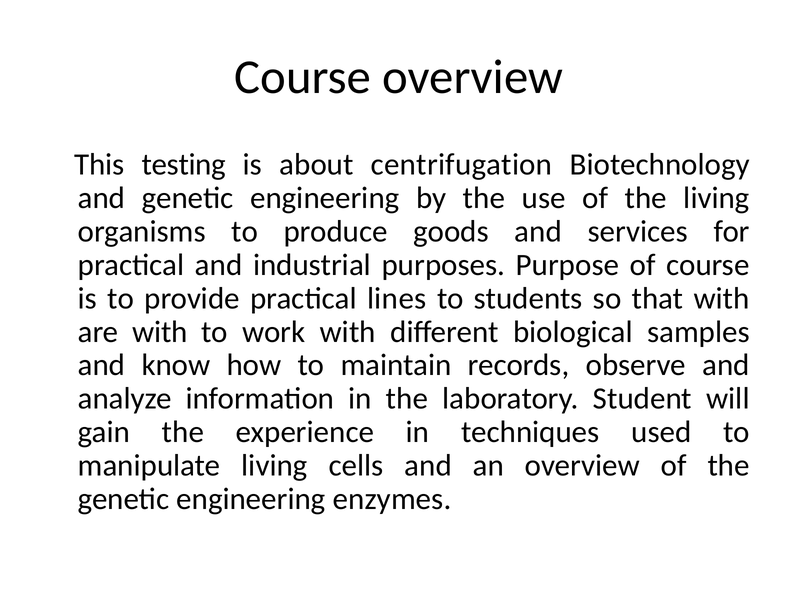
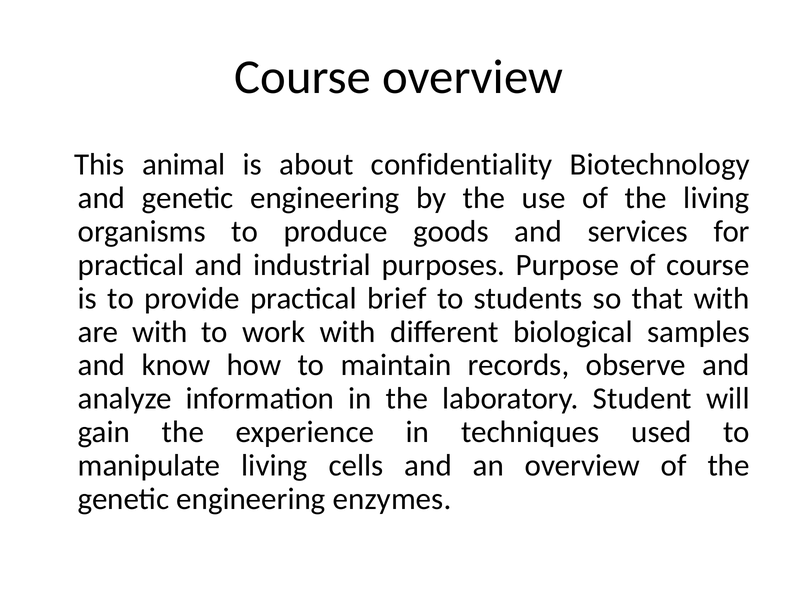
testing: testing -> animal (184, 164)
centrifugation: centrifugation -> confidentiality (462, 164)
lines: lines -> brief (397, 299)
